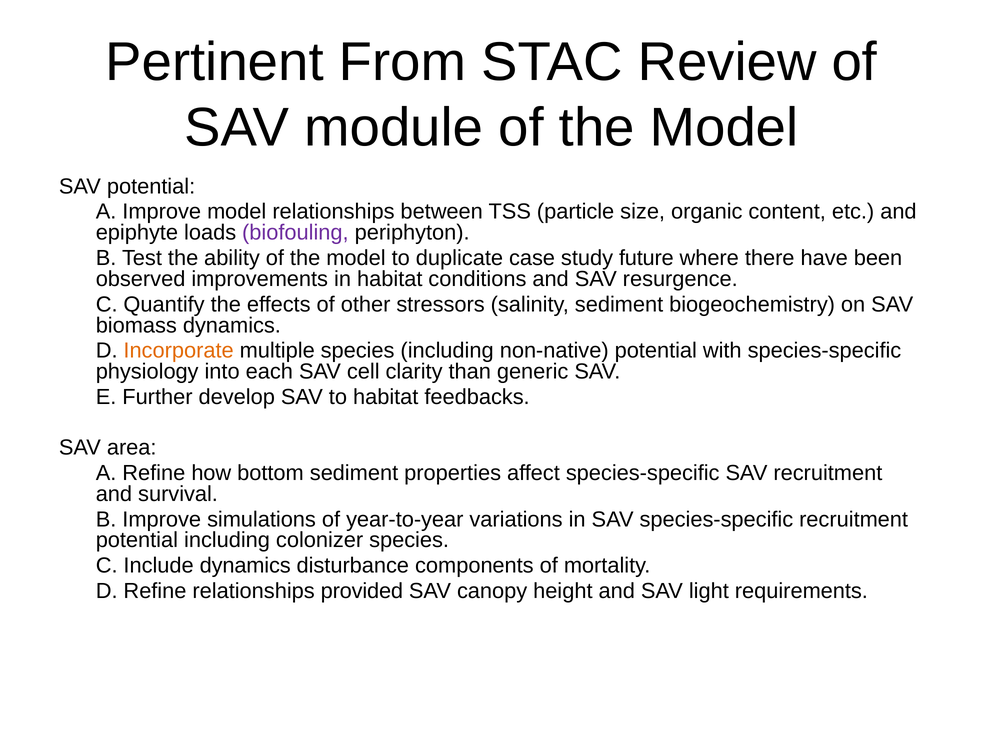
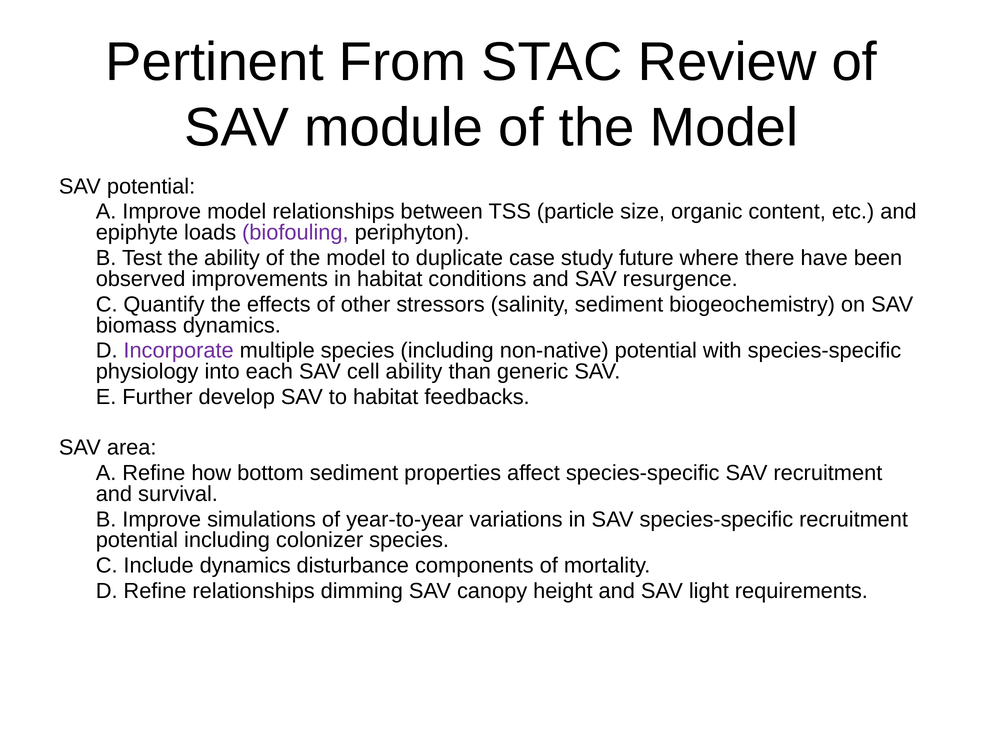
Incorporate colour: orange -> purple (179, 351)
cell clarity: clarity -> ability (414, 372)
provided: provided -> dimming (362, 591)
